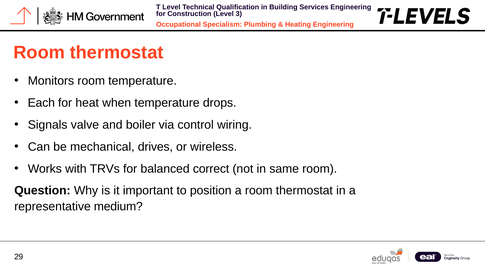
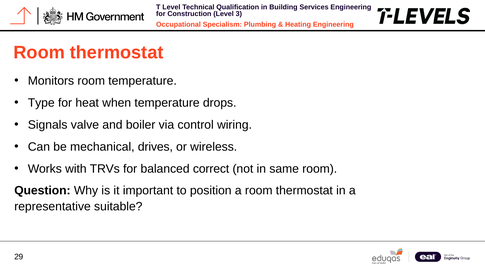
Each: Each -> Type (41, 103)
medium: medium -> suitable (118, 207)
